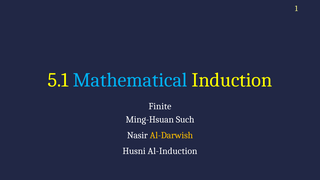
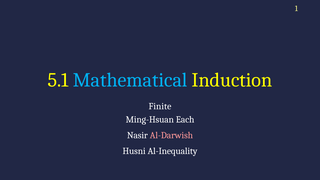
Such: Such -> Each (185, 120)
Al-Darwish colour: yellow -> pink (171, 135)
Al-Induction: Al-Induction -> Al-Inequality (173, 151)
